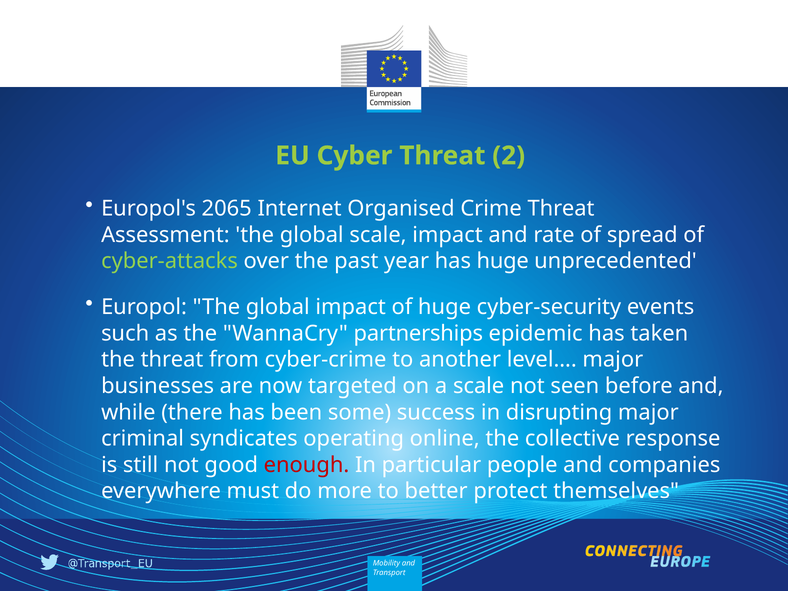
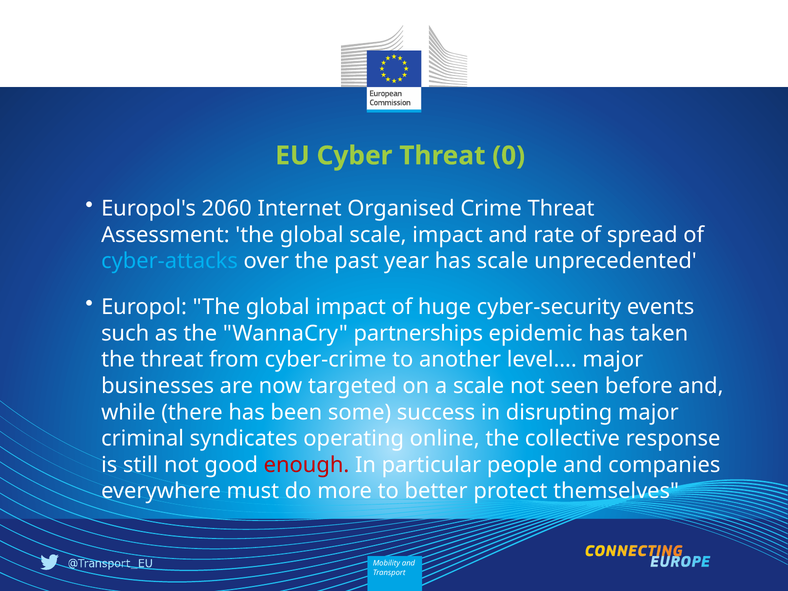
2: 2 -> 0 (509, 156)
2065: 2065 -> 2060 (227, 209)
cyber-attacks colour: light green -> light blue (170, 261)
has huge: huge -> scale (503, 261)
